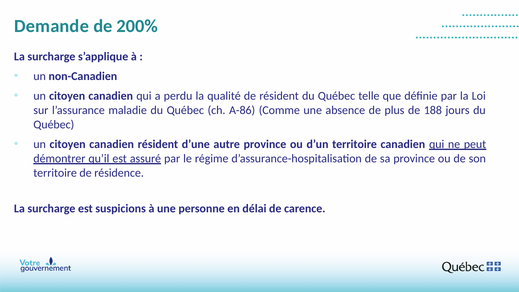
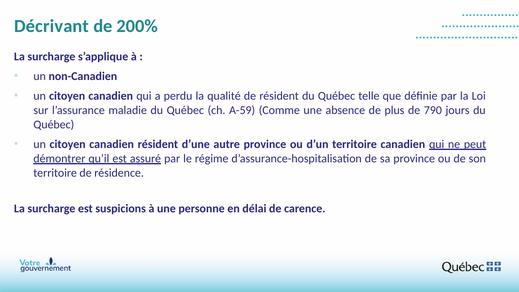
Demande: Demande -> Décrivant (51, 26)
A-86: A-86 -> A-59 (242, 110)
188: 188 -> 790 (433, 110)
